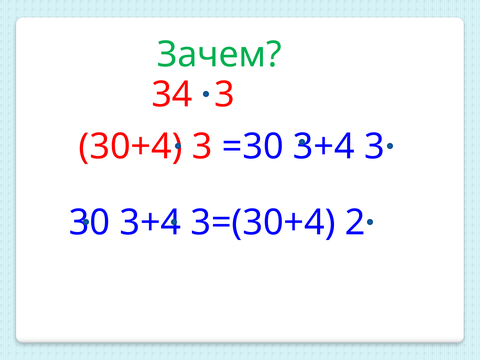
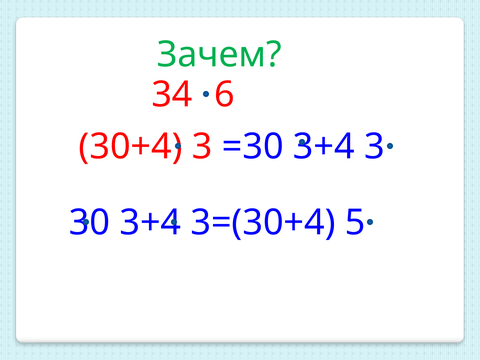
34 3: 3 -> 6 (224, 94)
2: 2 -> 5 (355, 222)
